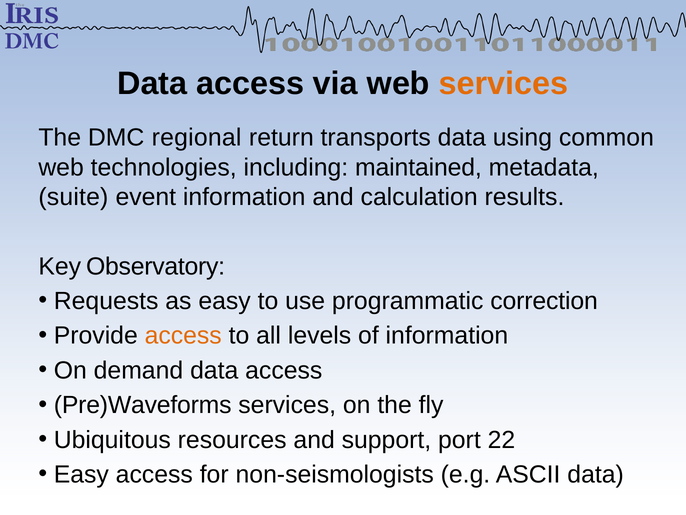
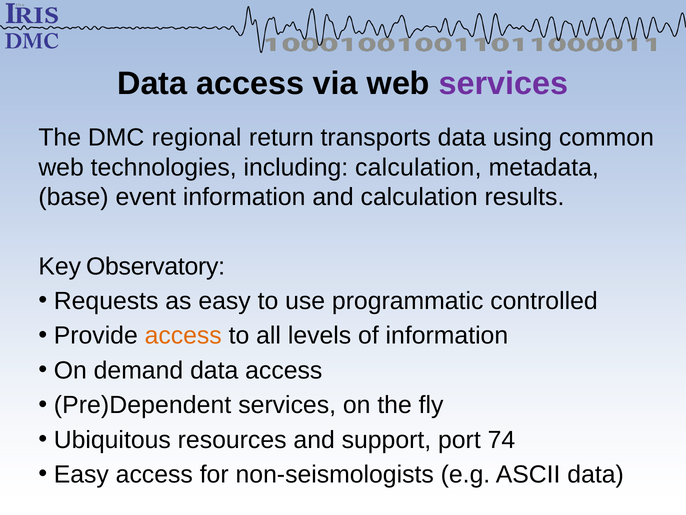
services colour: orange -> purple (503, 83)
including maintained: maintained -> calculation (418, 167)
suite: suite -> base (73, 197)
correction: correction -> controlled (544, 301)
Pre)Waveforms: Pre)Waveforms -> Pre)Dependent (143, 405)
22: 22 -> 74 (501, 439)
